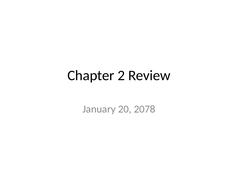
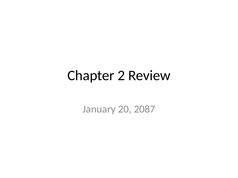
2078: 2078 -> 2087 (145, 109)
